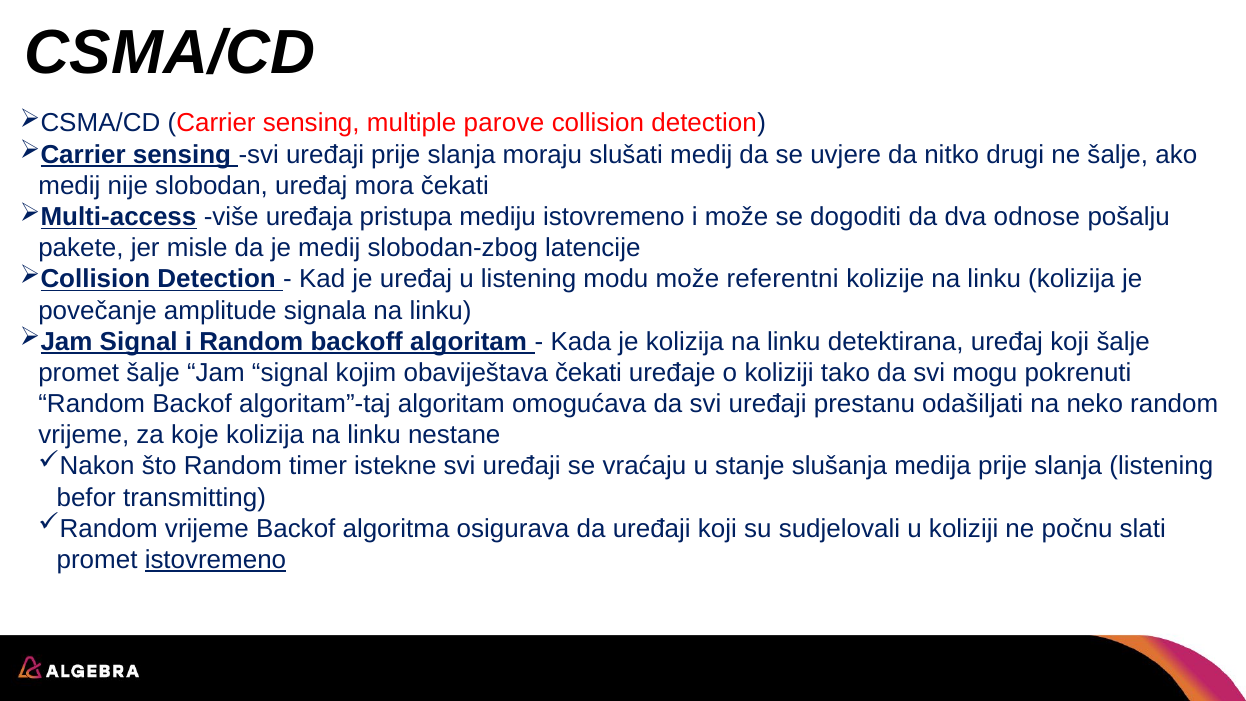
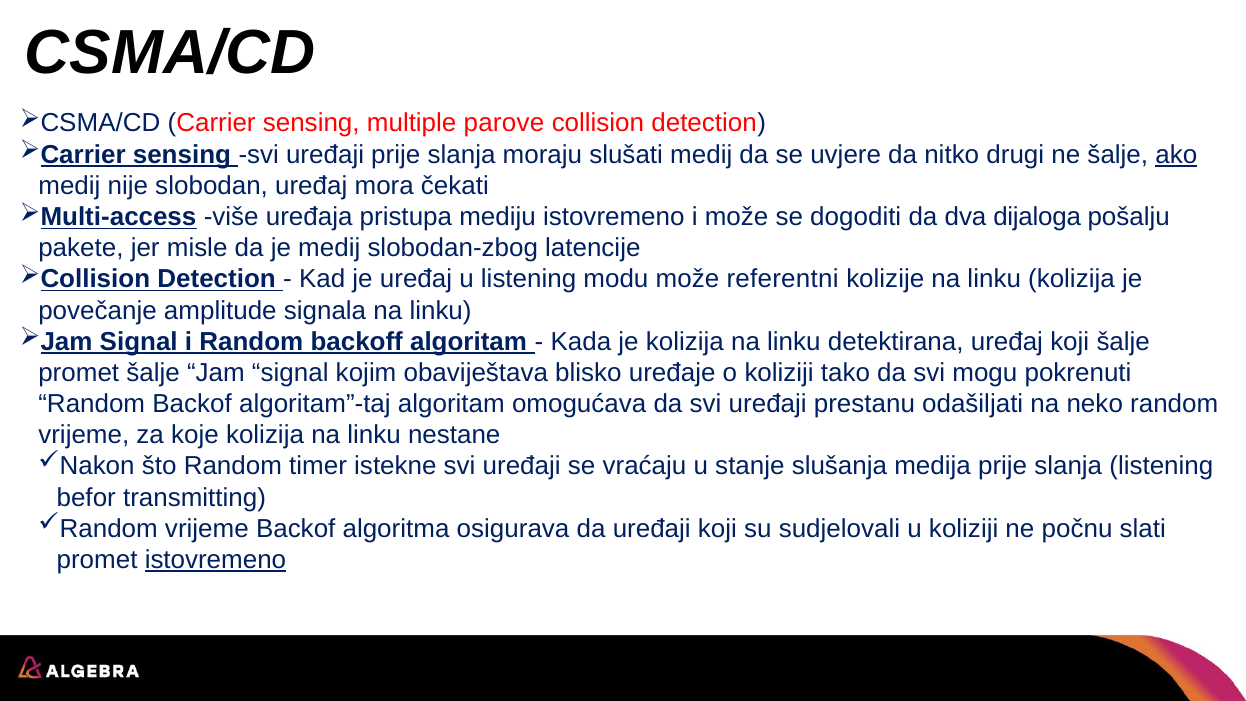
ako underline: none -> present (1176, 155)
odnose: odnose -> dijaloga (1037, 217)
obaviještava čekati: čekati -> blisko (588, 373)
